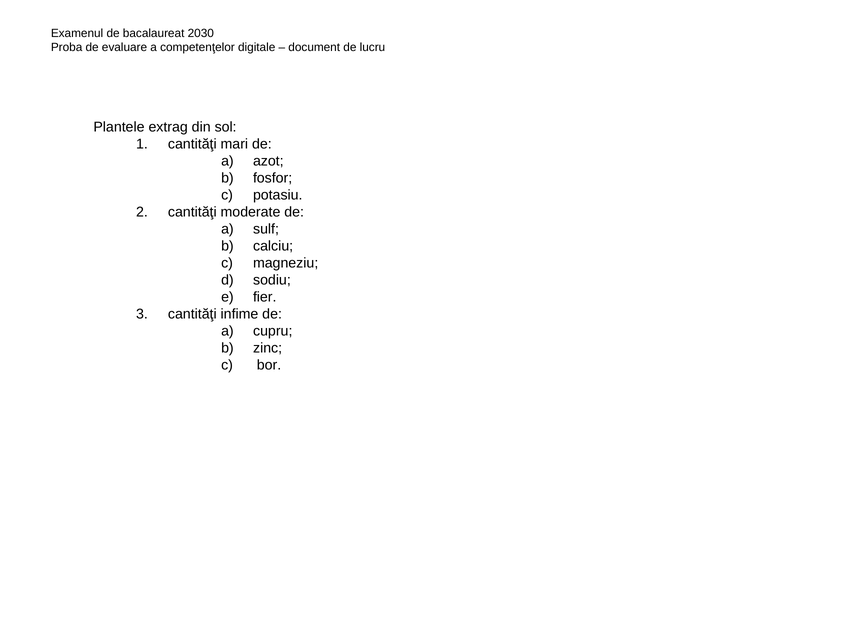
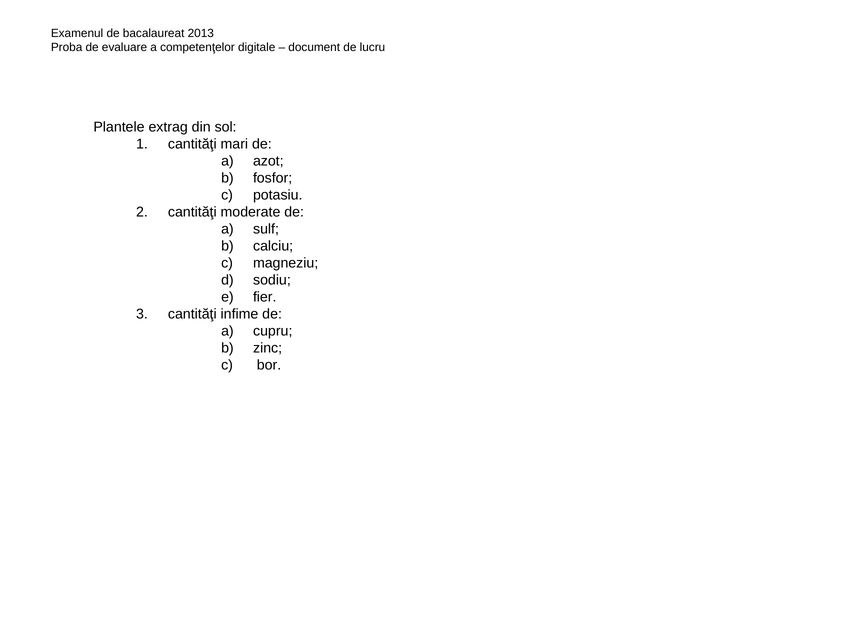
2030: 2030 -> 2013 (201, 33)
